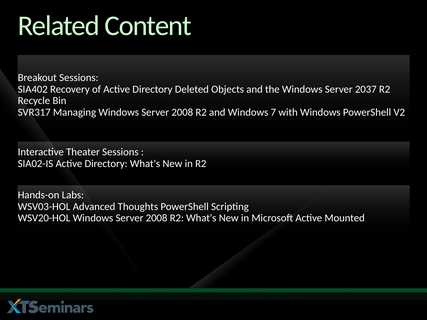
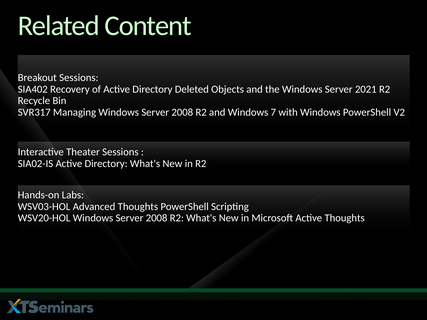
2037: 2037 -> 2021 (366, 89)
Active Mounted: Mounted -> Thoughts (345, 218)
